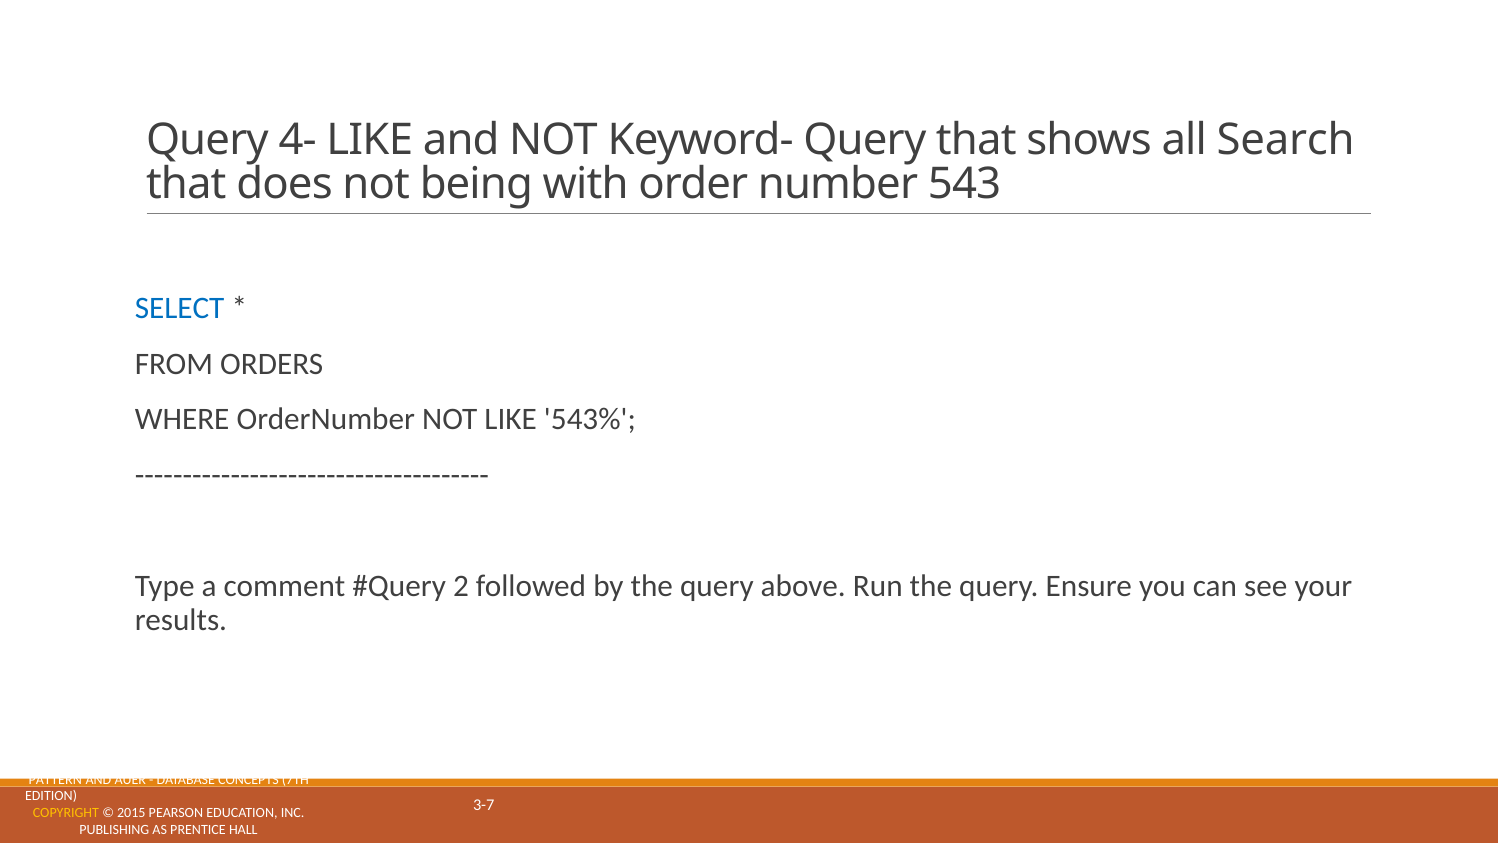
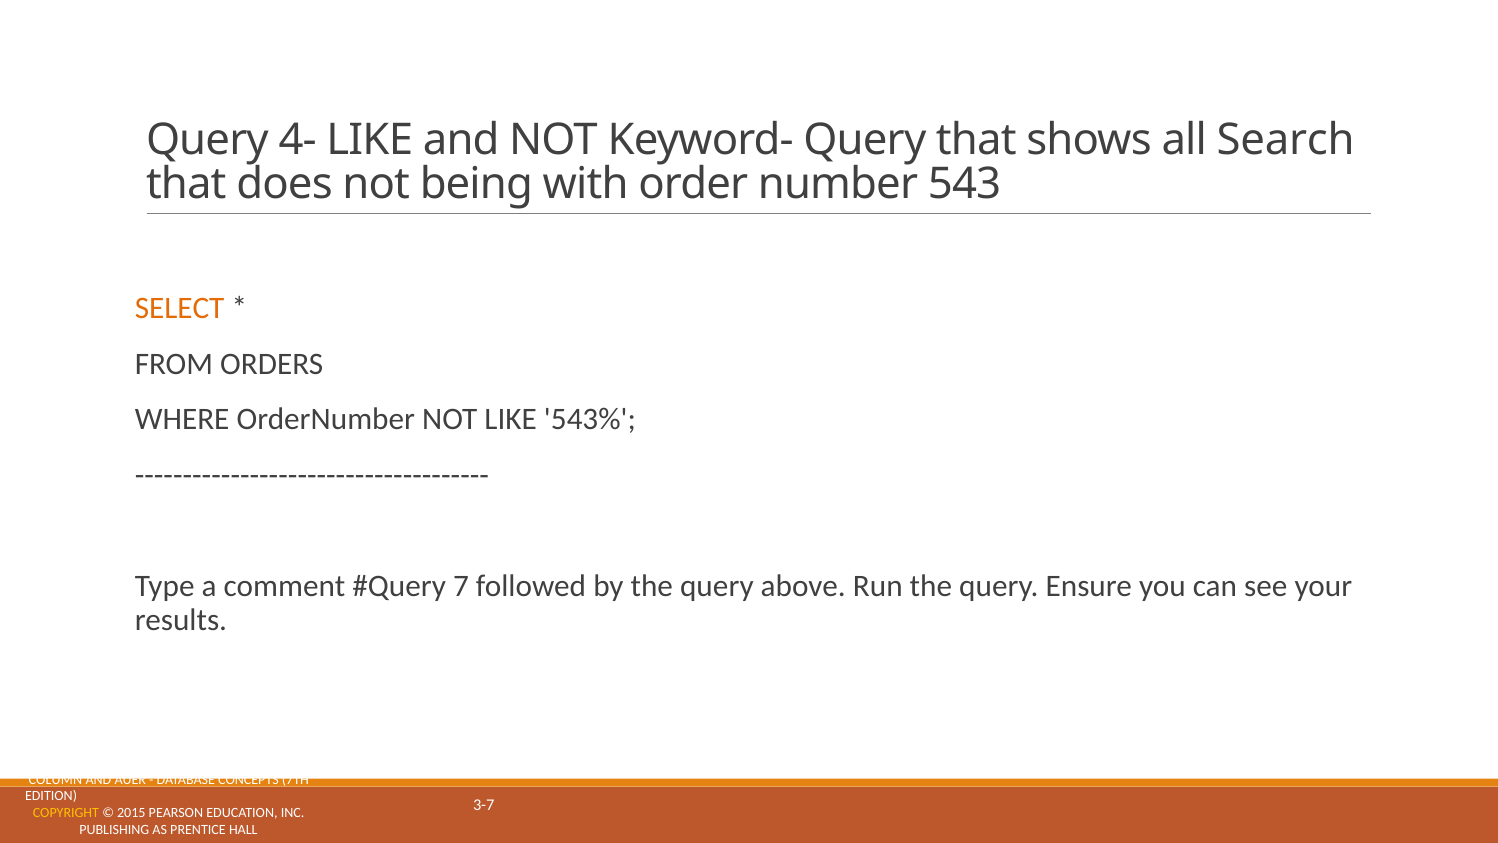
SELECT colour: blue -> orange (180, 308)
2: 2 -> 7 (461, 586)
PATTERN: PATTERN -> COLUMN (55, 779)
